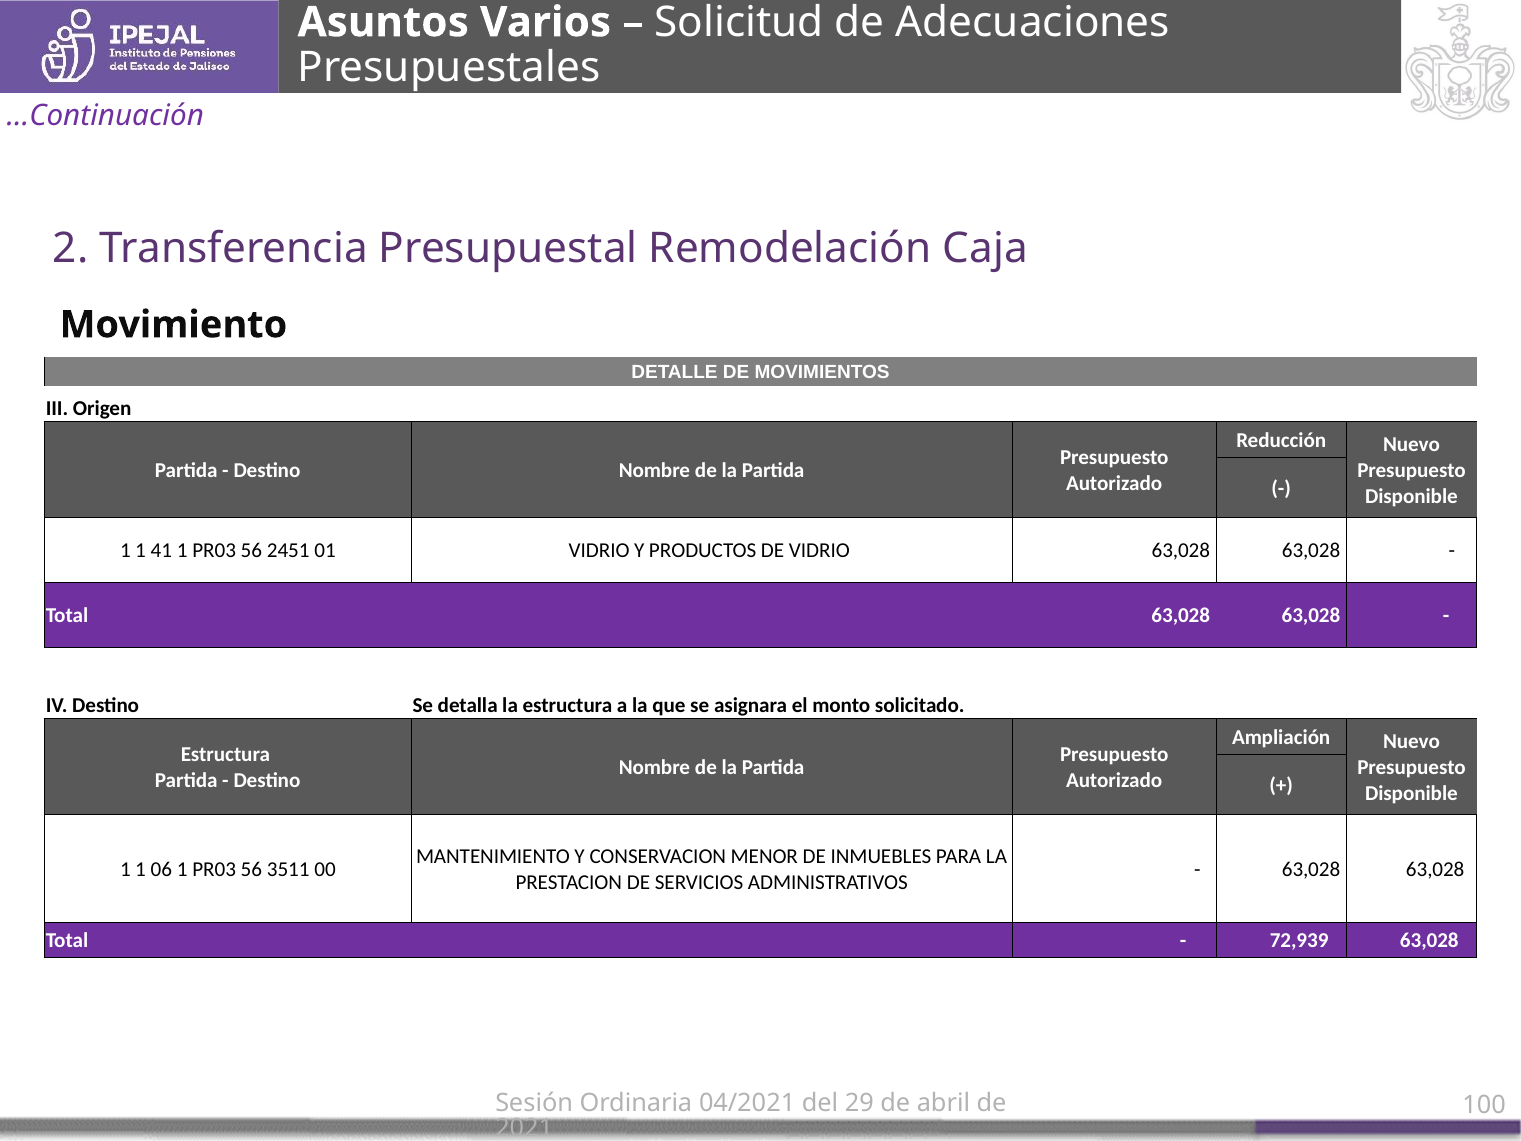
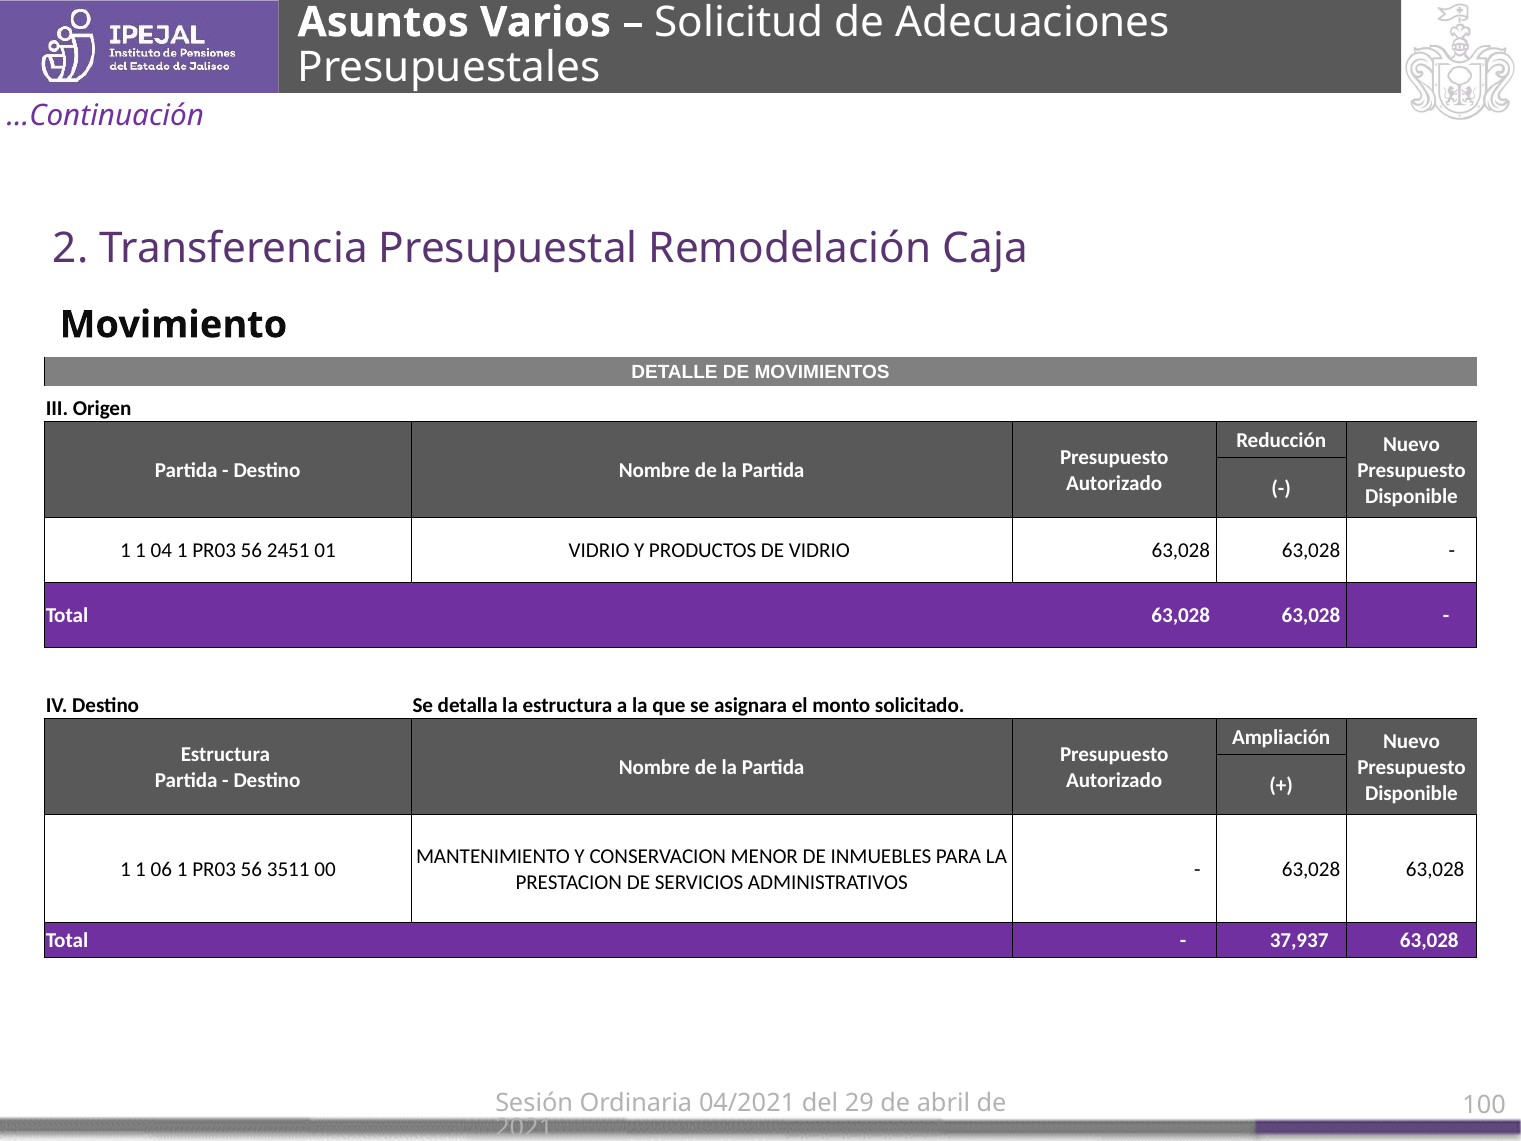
41: 41 -> 04 (161, 551)
72,939: 72,939 -> 37,937 (1299, 941)
